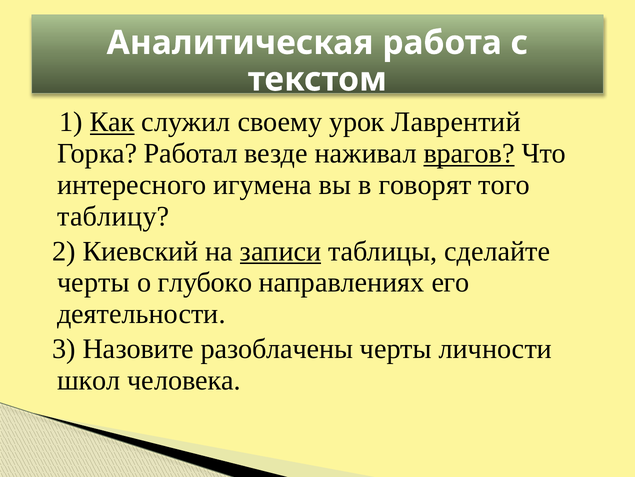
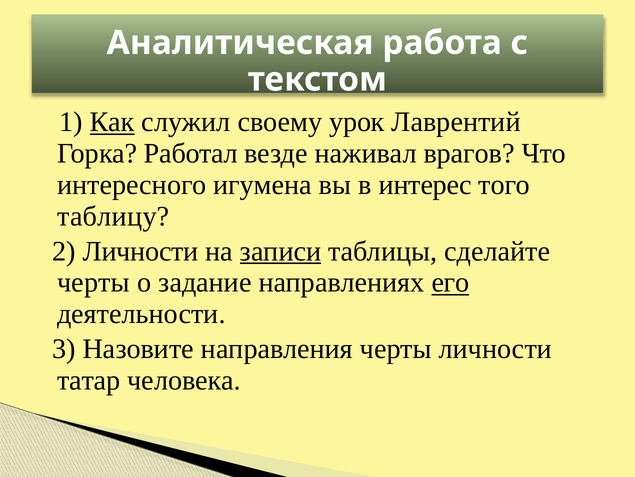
врагов underline: present -> none (469, 153)
говорят: говорят -> интерес (425, 185)
2 Киевский: Киевский -> Личности (141, 251)
глубоко: глубоко -> задание (205, 282)
его underline: none -> present (450, 282)
разоблачены: разоблачены -> направления (277, 348)
школ: школ -> татар (89, 380)
